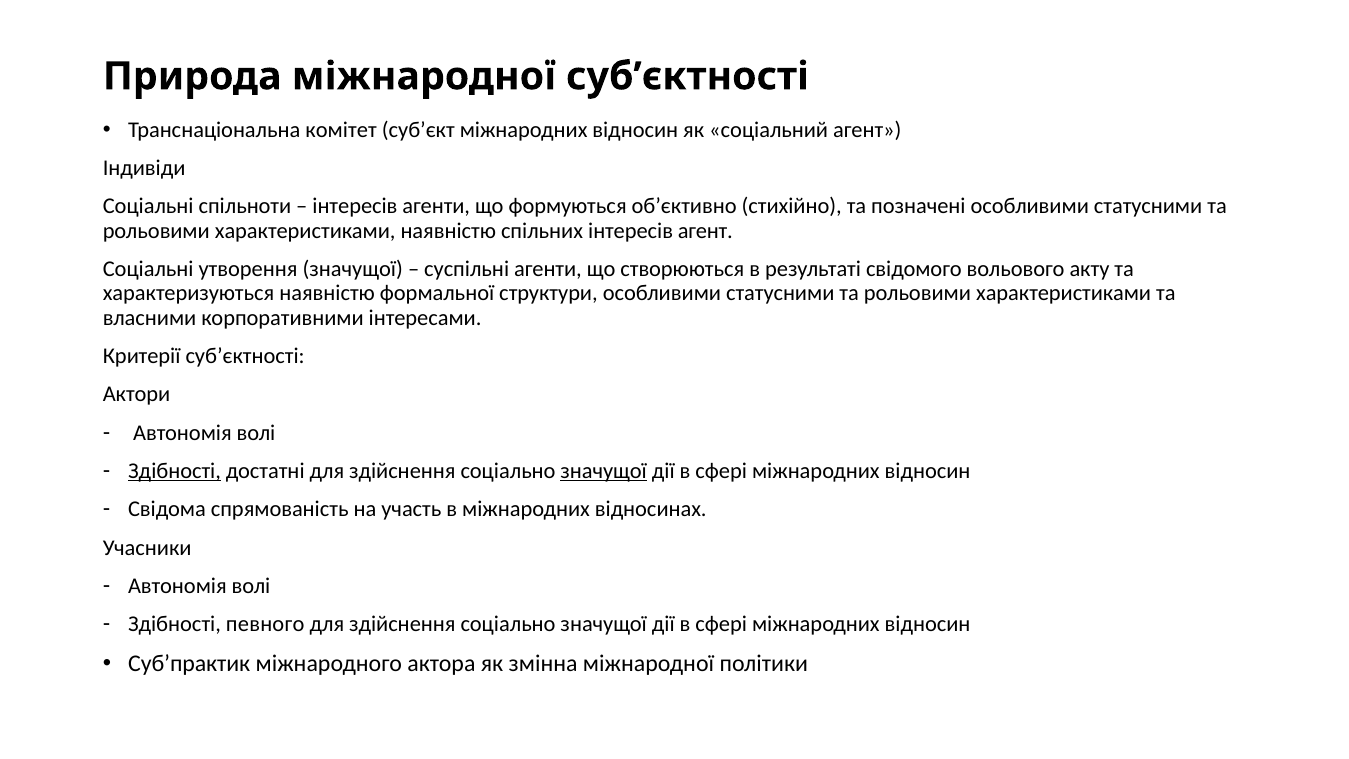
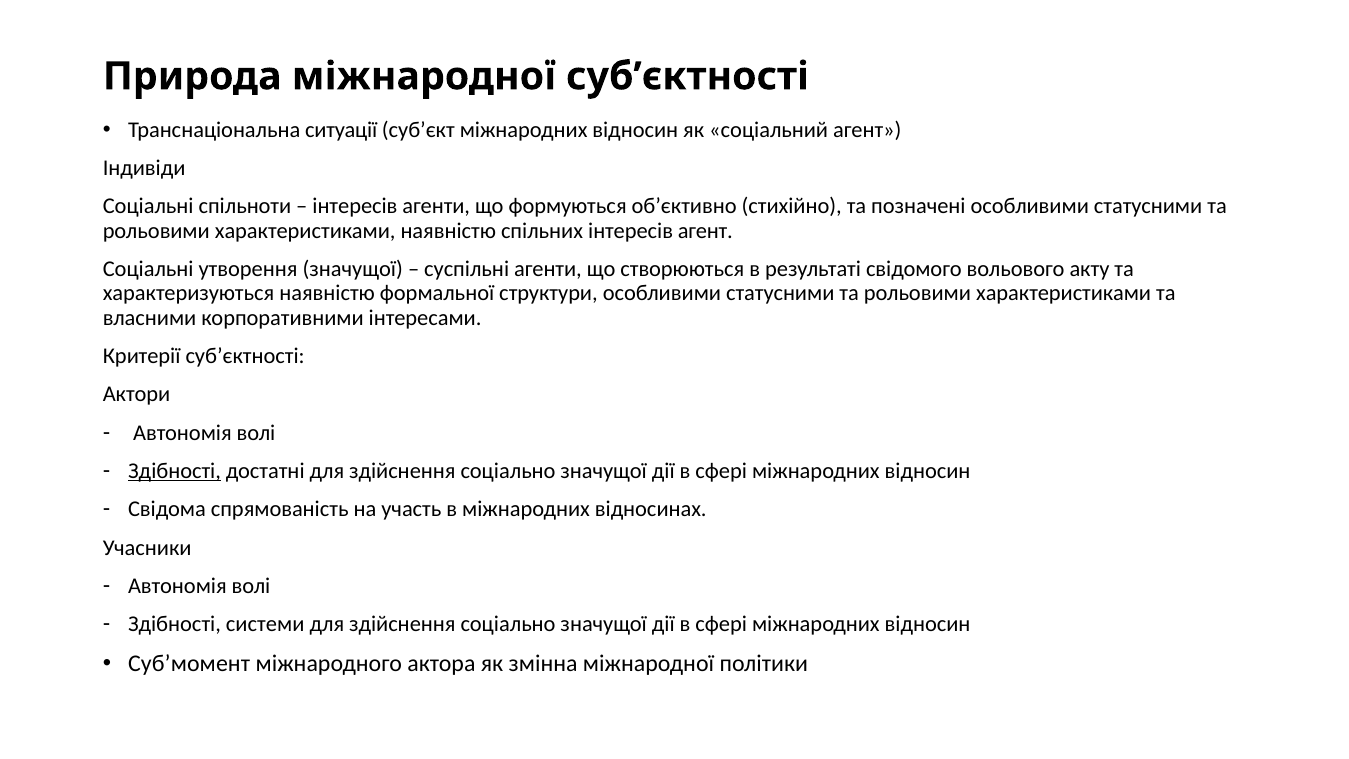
комітет: комітет -> ситуації (341, 130)
значущої underline: present -> none (604, 471)
певного: певного -> системи (265, 624)
Суб’практик: Суб’практик -> Суб’момент (189, 663)
